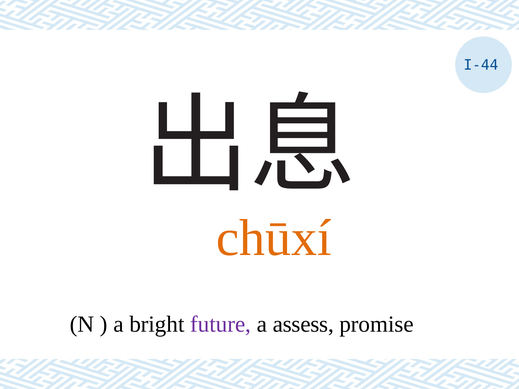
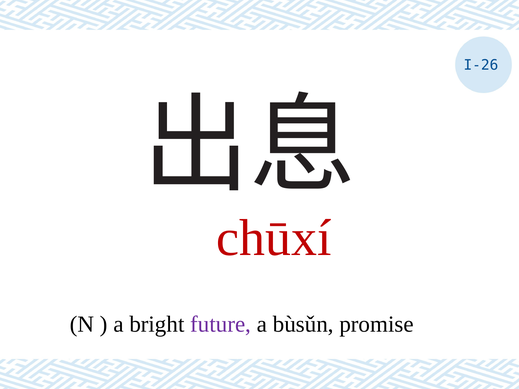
I-44: I-44 -> I-26 (481, 65)
chūxí colour: orange -> red (274, 238)
assess: assess -> bùsǔn (303, 324)
